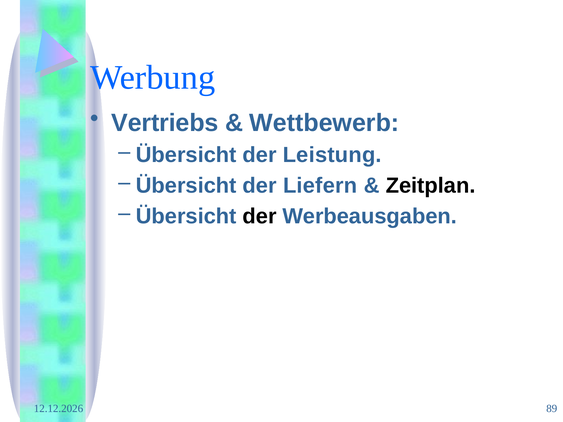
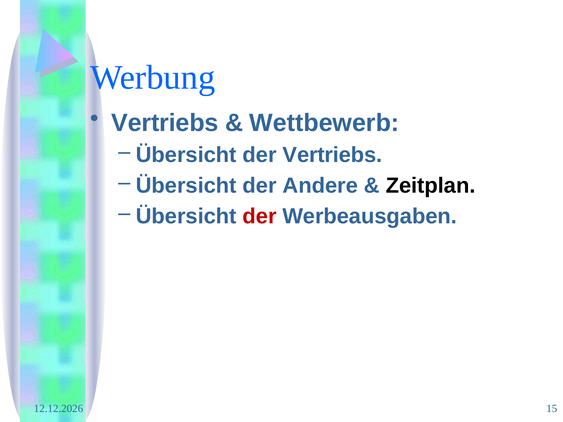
der Leistung: Leistung -> Vertriebs (332, 155)
Liefern: Liefern -> Andere (320, 186)
der colour: black -> red (260, 217)
89: 89 -> 15 (552, 409)
